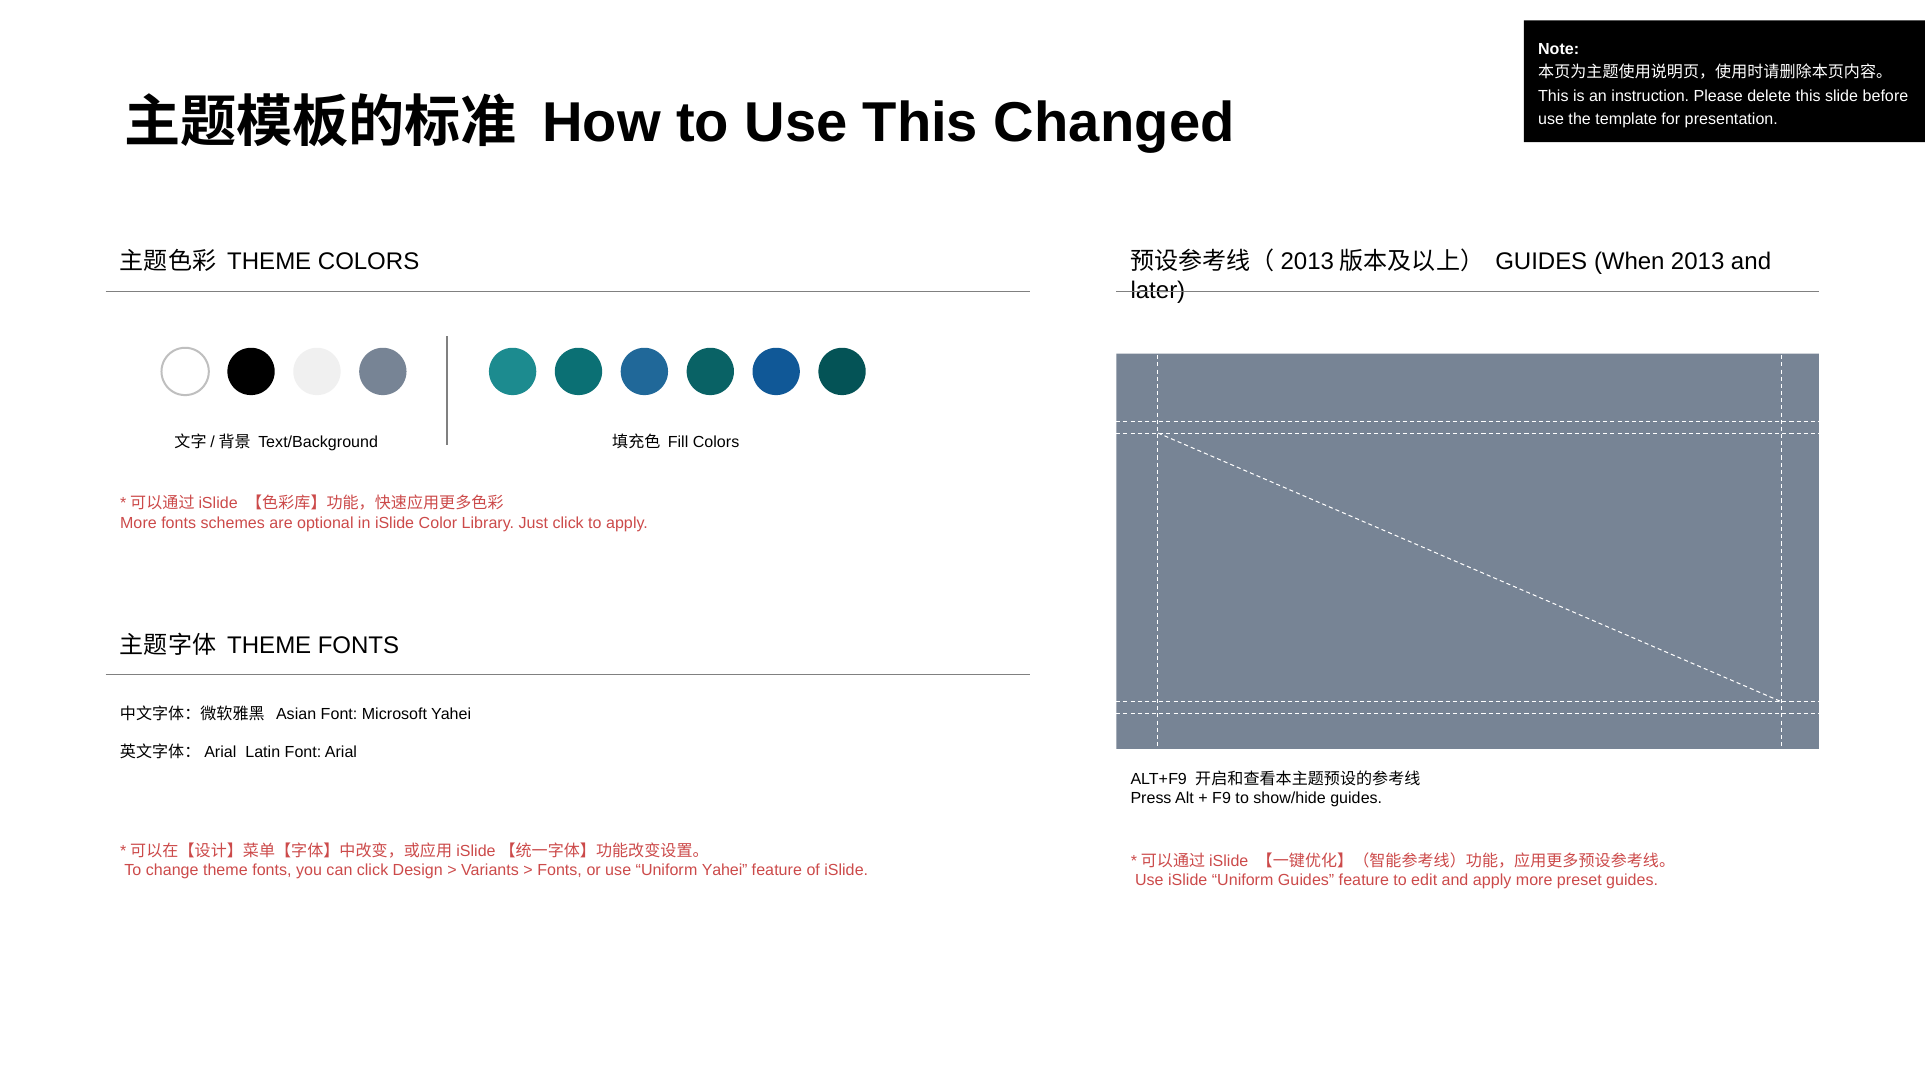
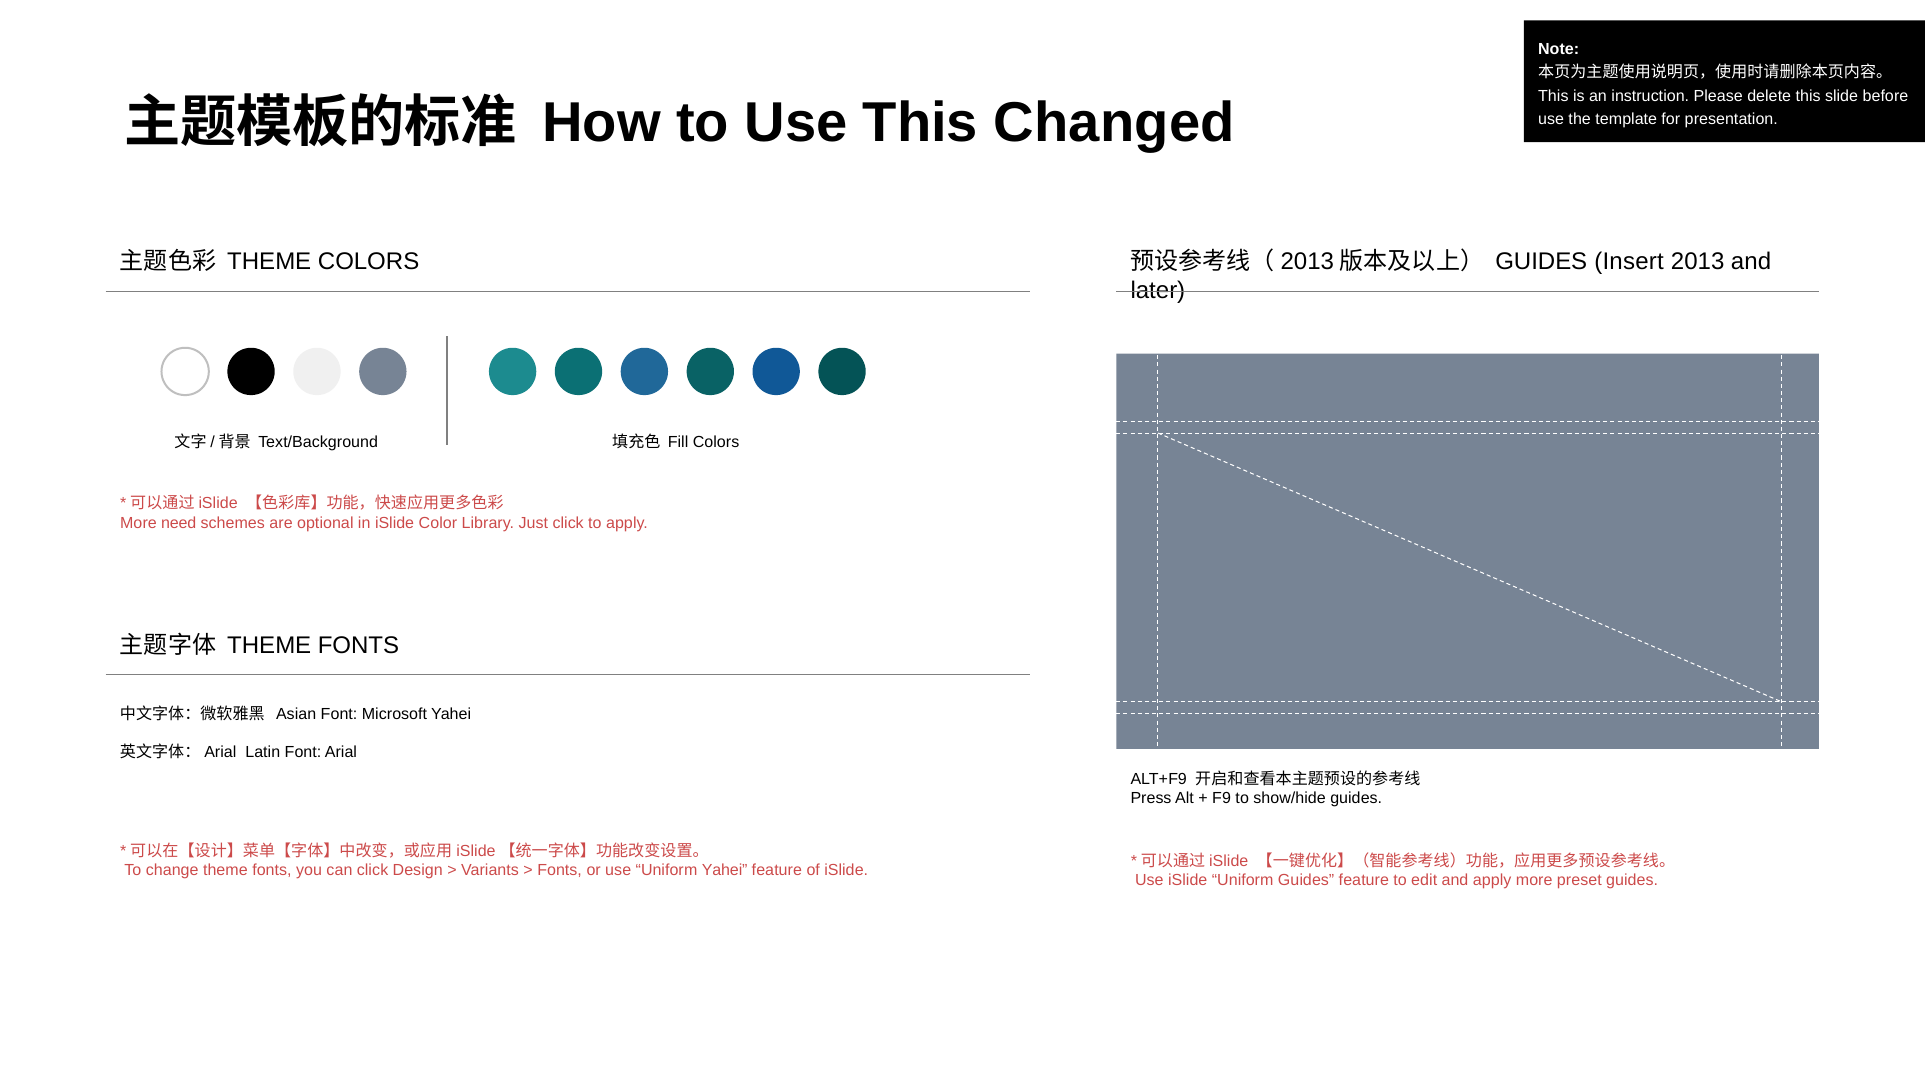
When: When -> Insert (1629, 262)
More fonts: fonts -> need (179, 523)
